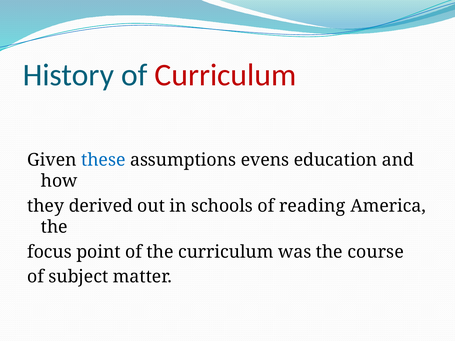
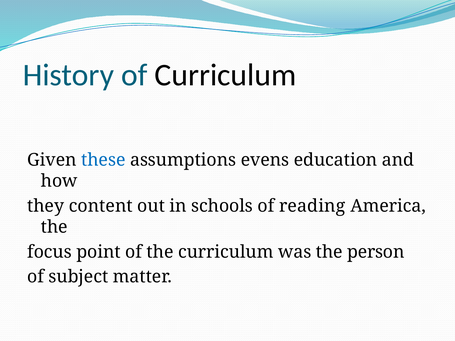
Curriculum colour: red -> black (225, 75)
derived: derived -> content (101, 206)
course: course -> person (376, 252)
